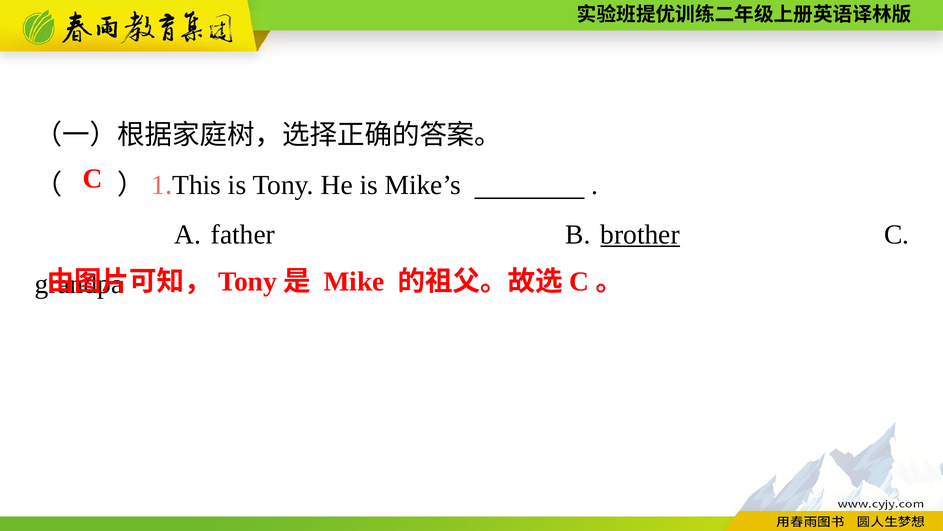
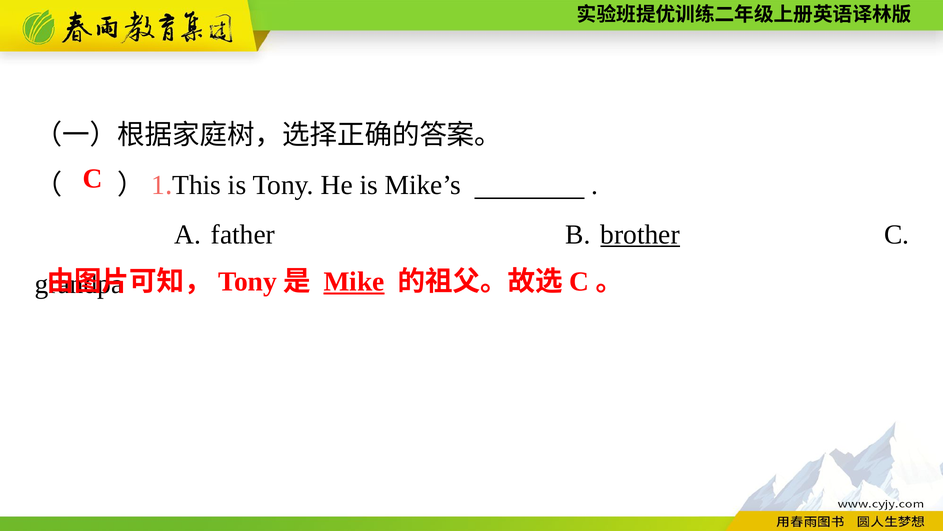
Mike underline: none -> present (354, 281)
